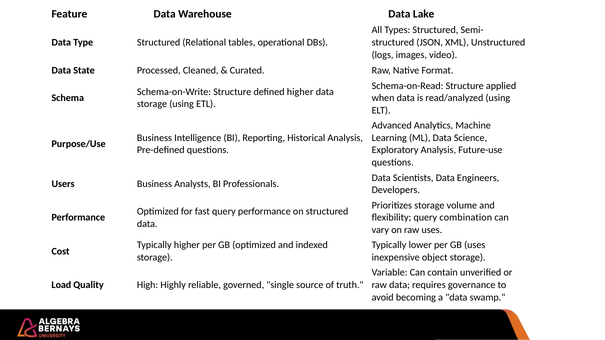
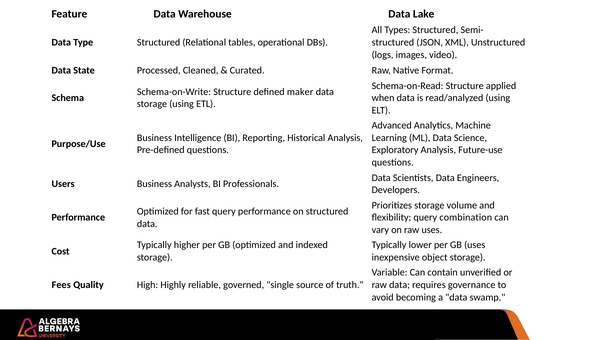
defined higher: higher -> maker (300, 92)
Load: Load -> Fees (61, 285)
